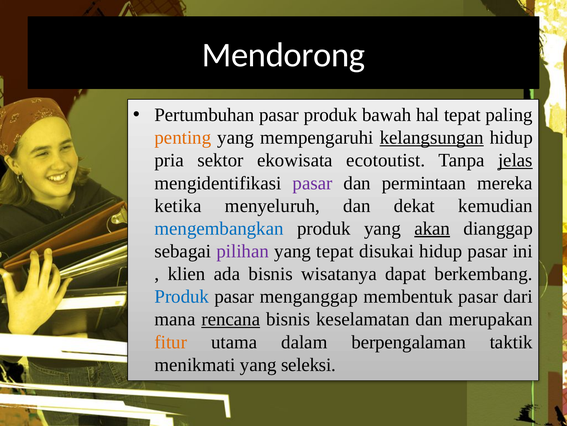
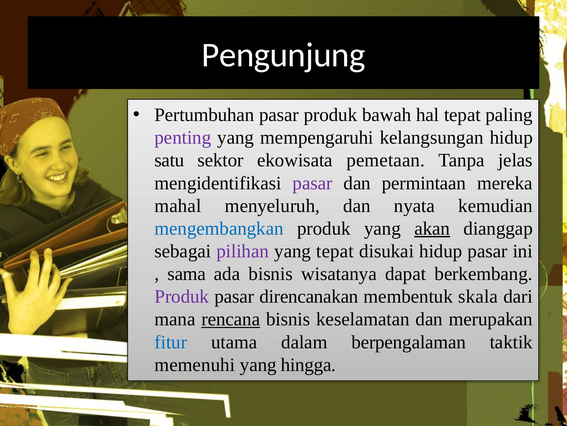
Mendorong: Mendorong -> Pengunjung (284, 55)
penting colour: orange -> purple (183, 137)
kelangsungan underline: present -> none (432, 137)
pria: pria -> satu (169, 160)
ecotoutist: ecotoutist -> pemetaan (386, 160)
jelas underline: present -> none (515, 160)
ketika: ketika -> mahal (178, 205)
dekat: dekat -> nyata (414, 205)
klien: klien -> sama (187, 273)
Produk colour: blue -> purple (182, 296)
menganggap: menganggap -> direncanakan (309, 296)
membentuk pasar: pasar -> skala (478, 296)
fitur colour: orange -> blue (171, 342)
menikmati: menikmati -> memenuhi (195, 364)
seleksi: seleksi -> hingga (308, 364)
